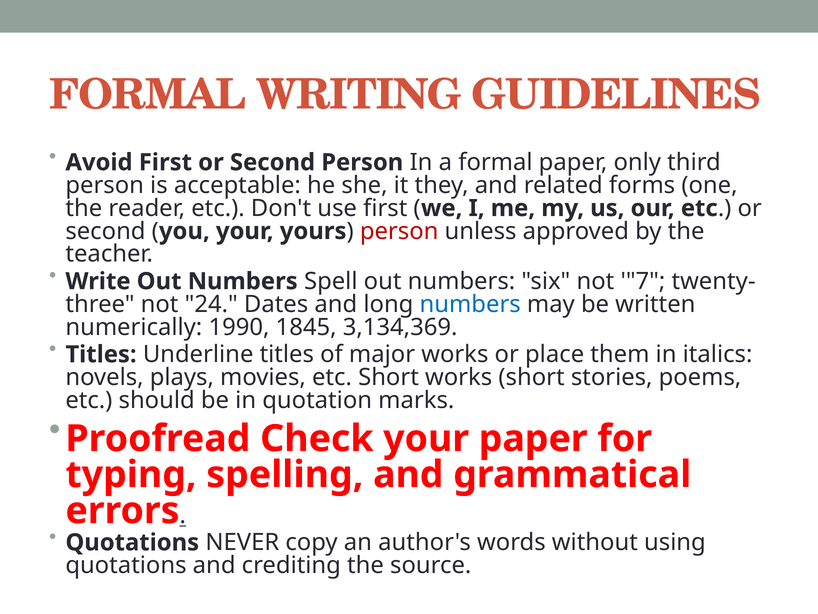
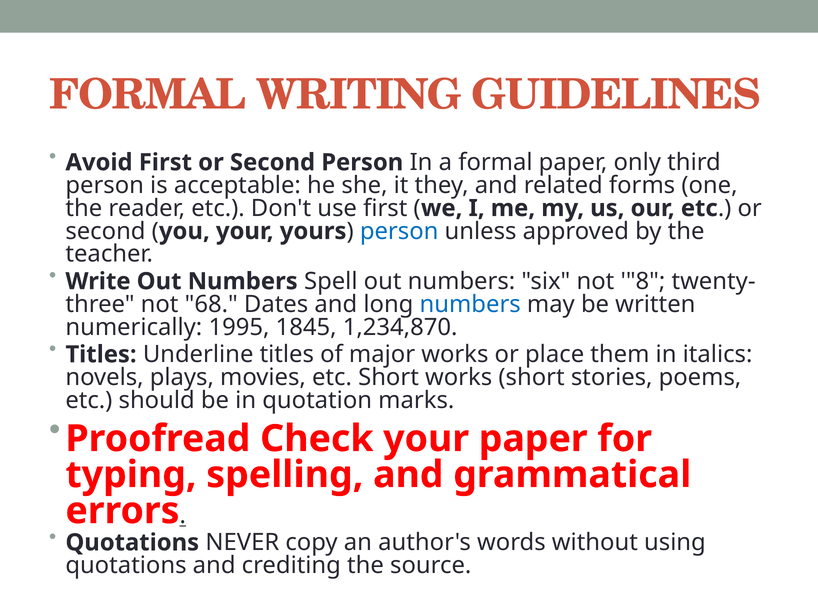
person colour: red -> blue (399, 231)
7: 7 -> 8 (643, 281)
24: 24 -> 68 (211, 304)
1990: 1990 -> 1995 (239, 327)
3,134,369: 3,134,369 -> 1,234,870 (400, 327)
